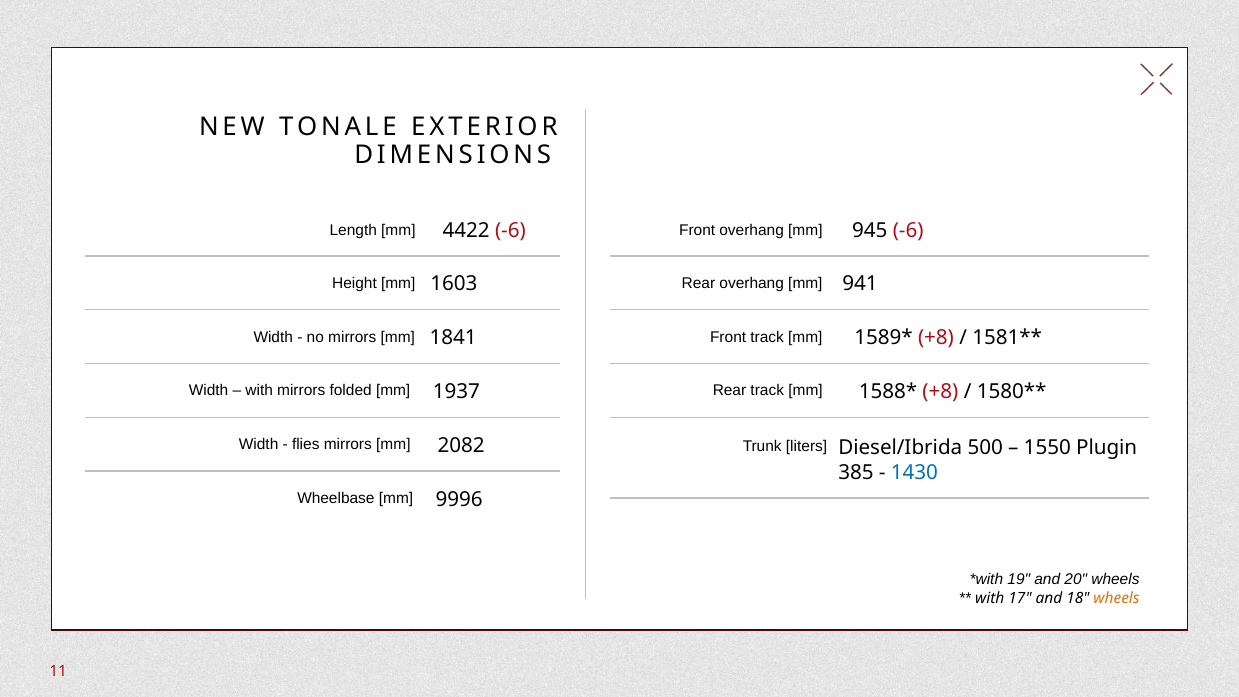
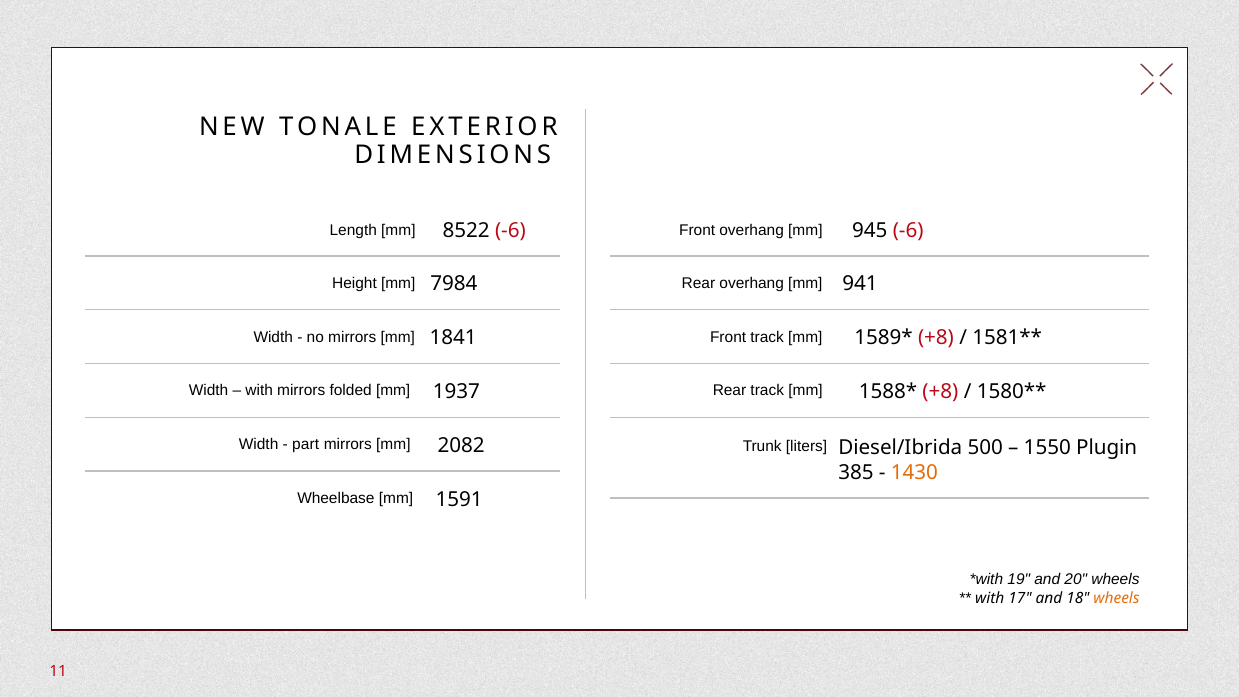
4422: 4422 -> 8522 (466, 230)
1603: 1603 -> 7984 (454, 284)
flies: flies -> part (306, 444)
1430 colour: blue -> orange (914, 472)
9996: 9996 -> 1591 (459, 499)
